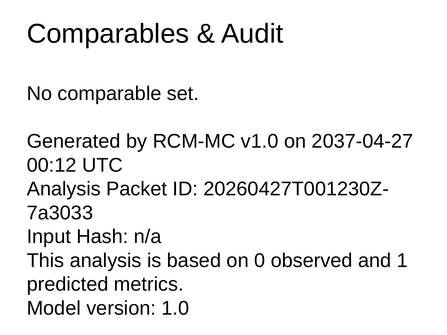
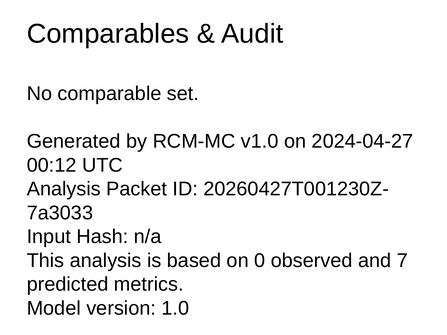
2037-04-27: 2037-04-27 -> 2024-04-27 (362, 141)
1: 1 -> 7 (402, 261)
